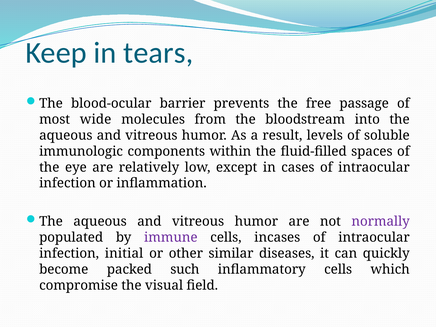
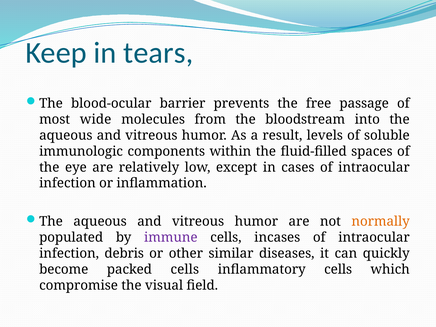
normally colour: purple -> orange (381, 222)
initial: initial -> debris (124, 253)
packed such: such -> cells (185, 269)
